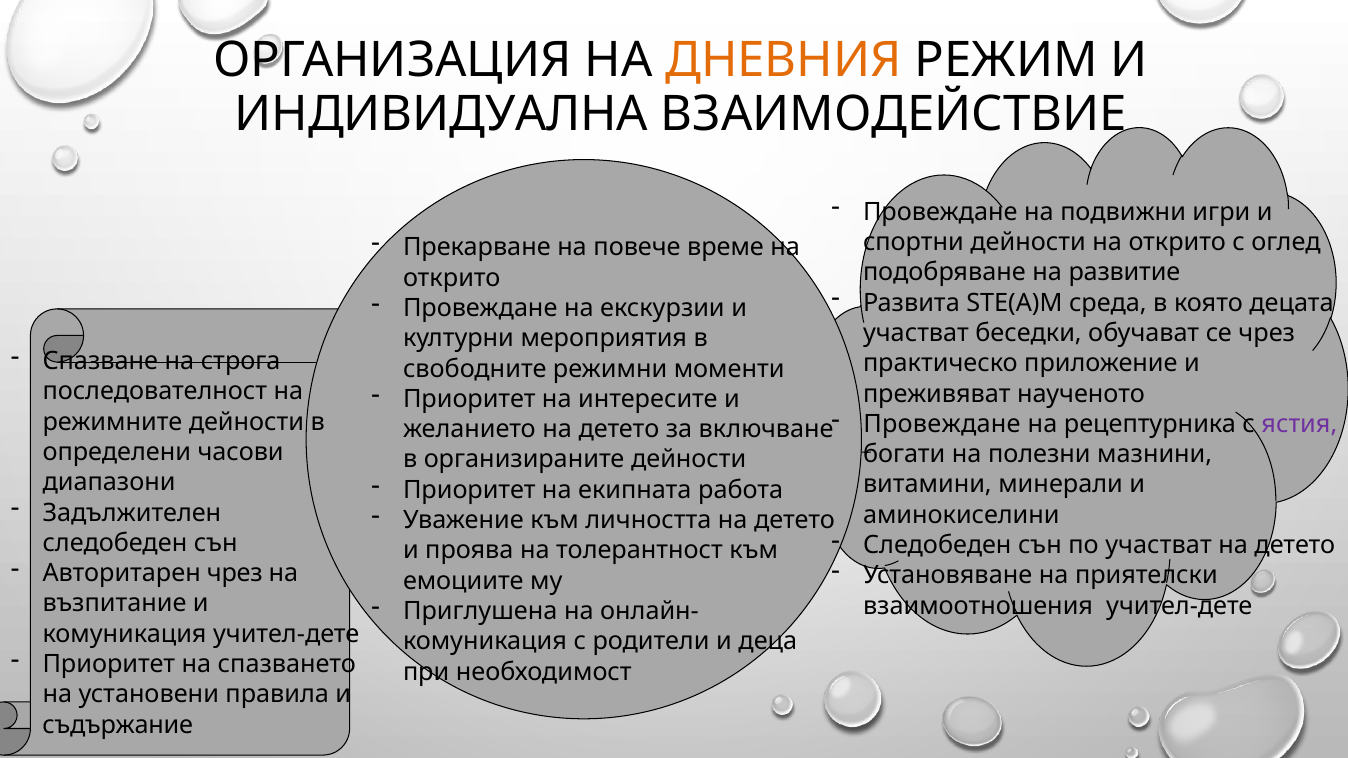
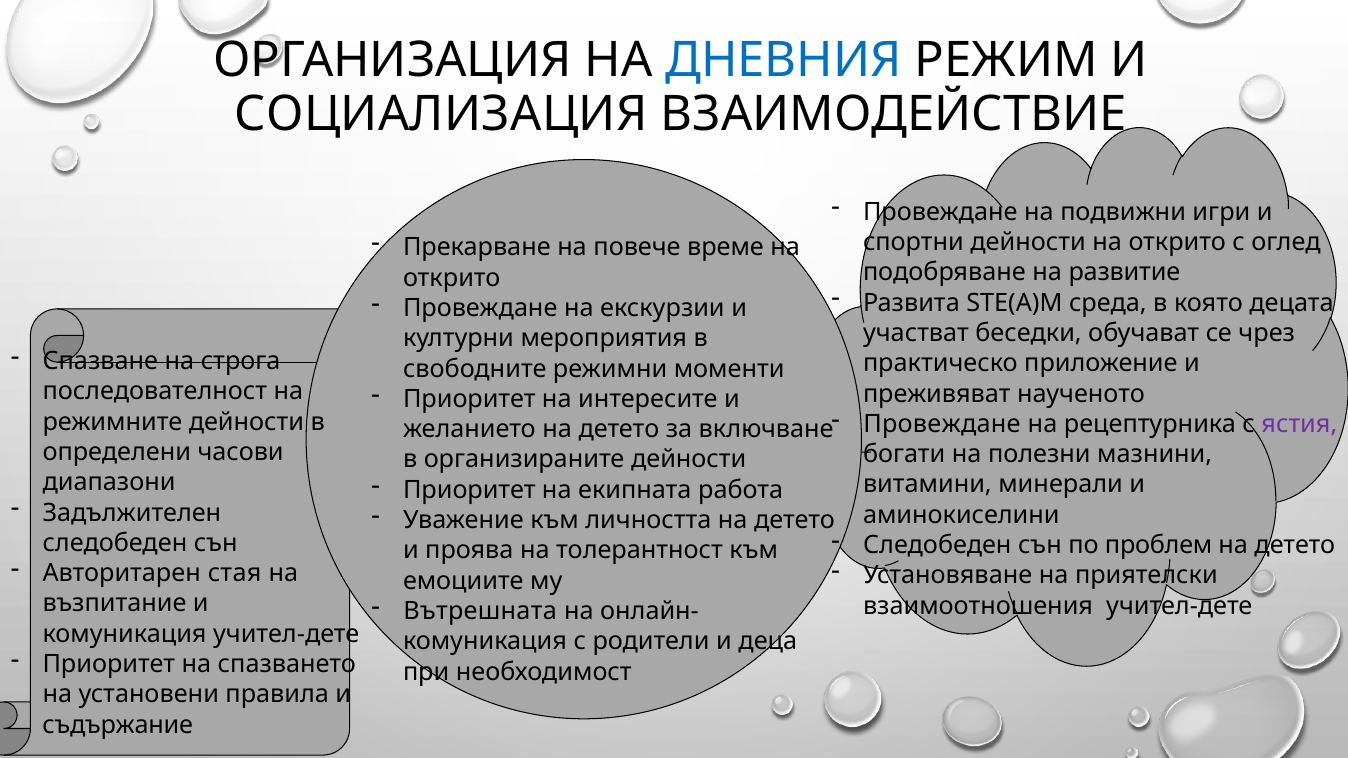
ДНЕВНИЯ colour: orange -> blue (784, 61)
ИНДИВИДУАЛНА: ИНДИВИДУАЛНА -> СОЦИАЛИЗАЦИЯ (441, 114)
по участват: участват -> проблем (1159, 545)
Авторитарен чрез: чрез -> стая (235, 573)
Приглушена: Приглушена -> Вътрешната (480, 611)
